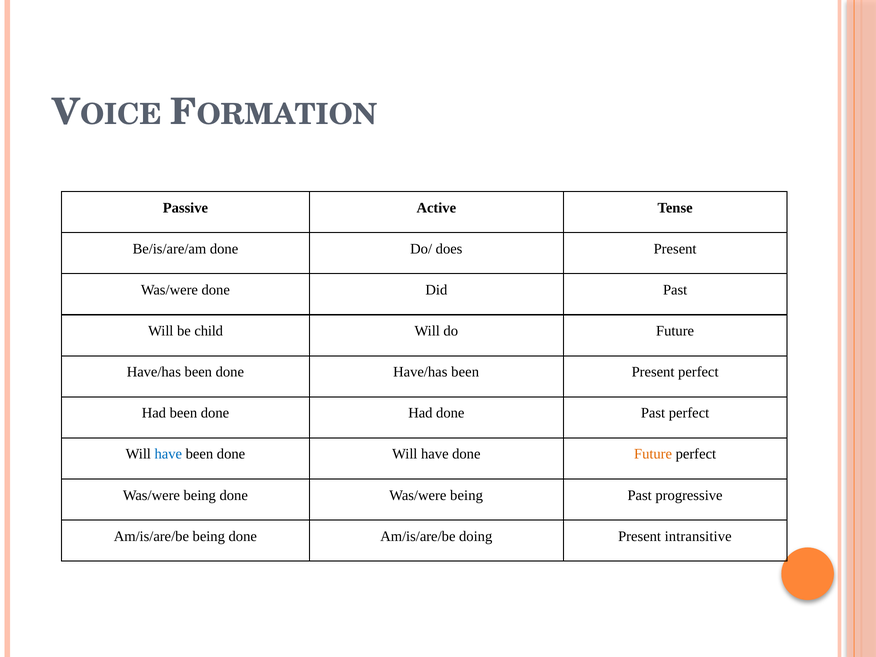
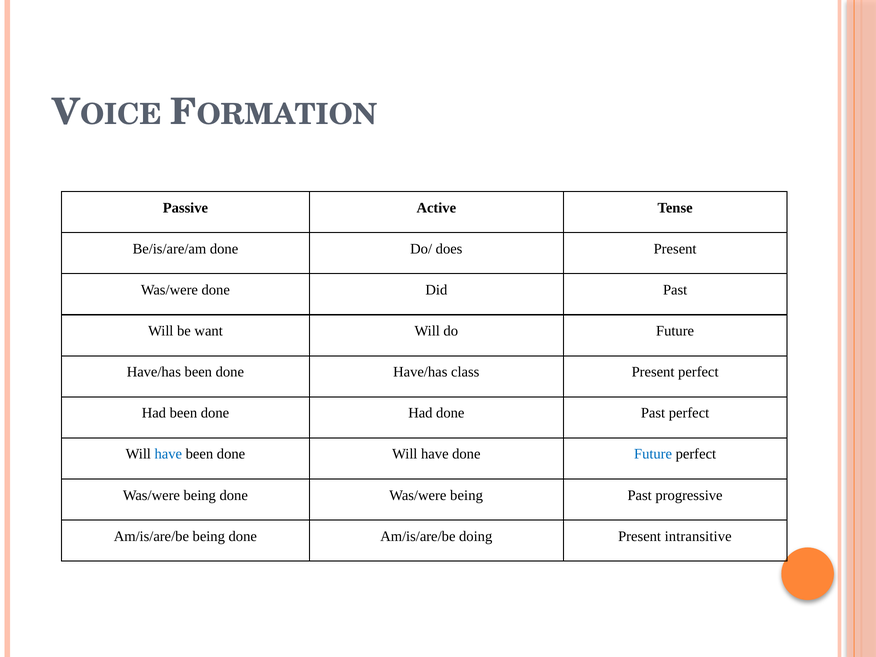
child: child -> want (209, 331)
done Have/has been: been -> class (465, 372)
Future colour: orange -> blue (653, 454)
